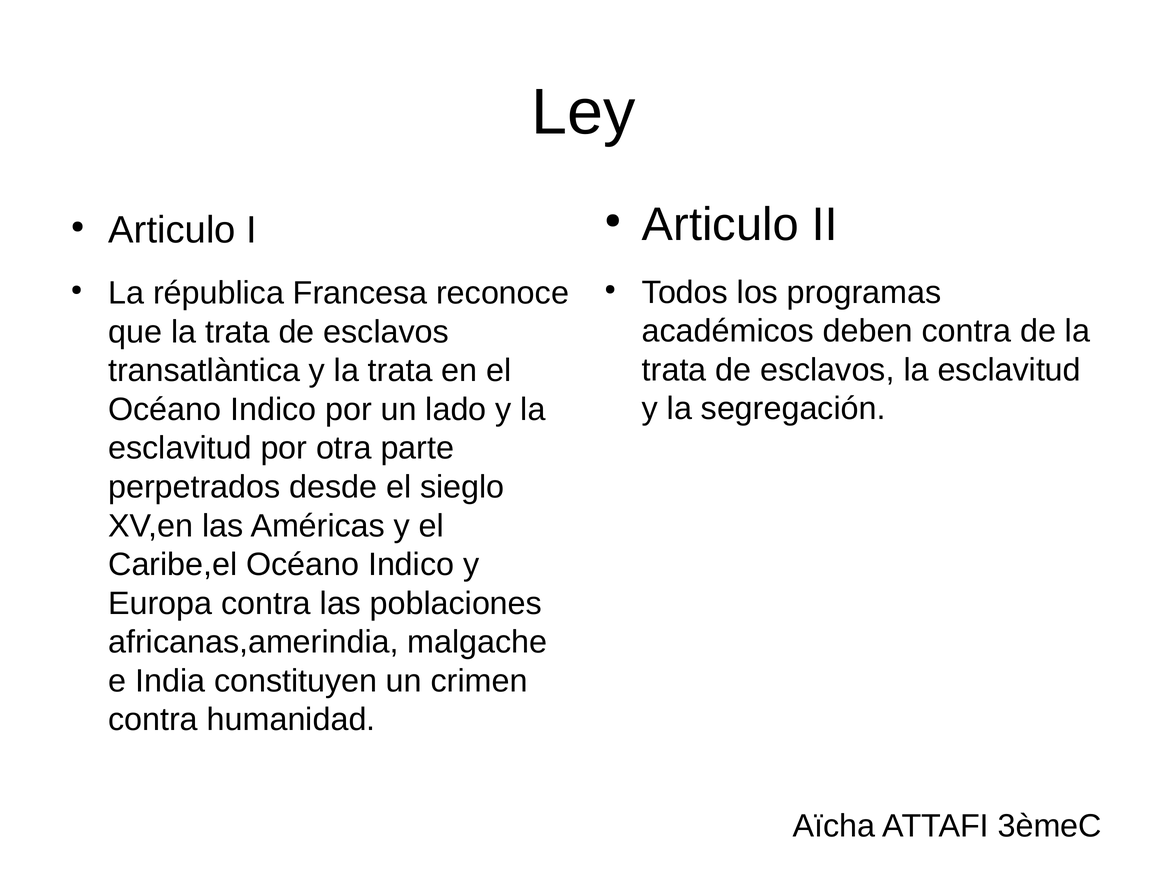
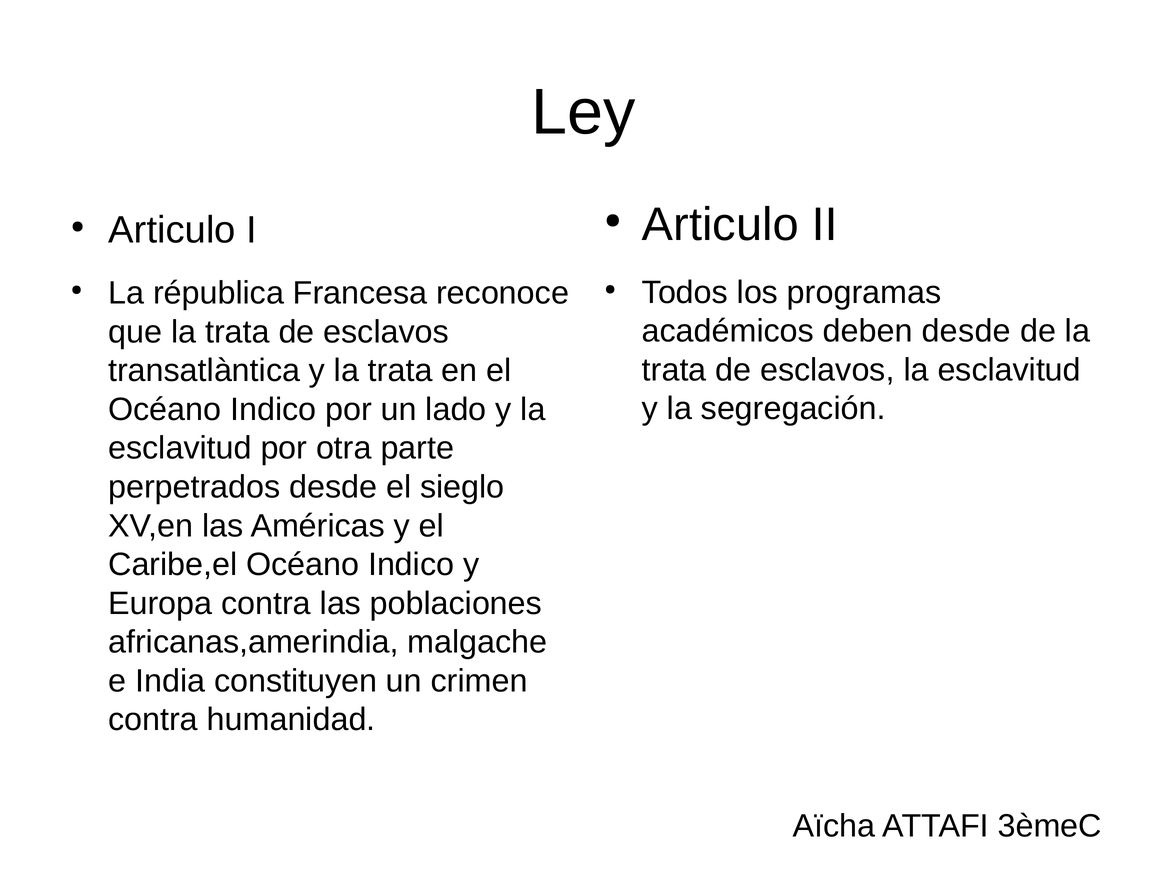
deben contra: contra -> desde (966, 331)
